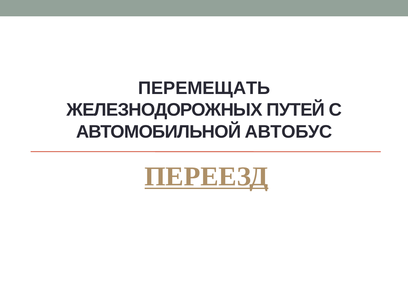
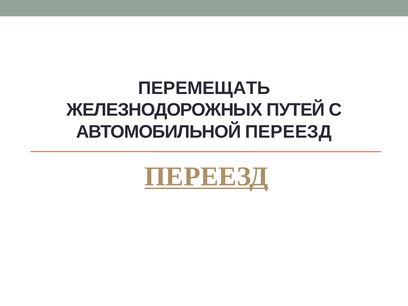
АВТОМОБИЛЬНОЙ АВТОБУС: АВТОБУС -> ПЕРЕЕЗД (288, 132)
